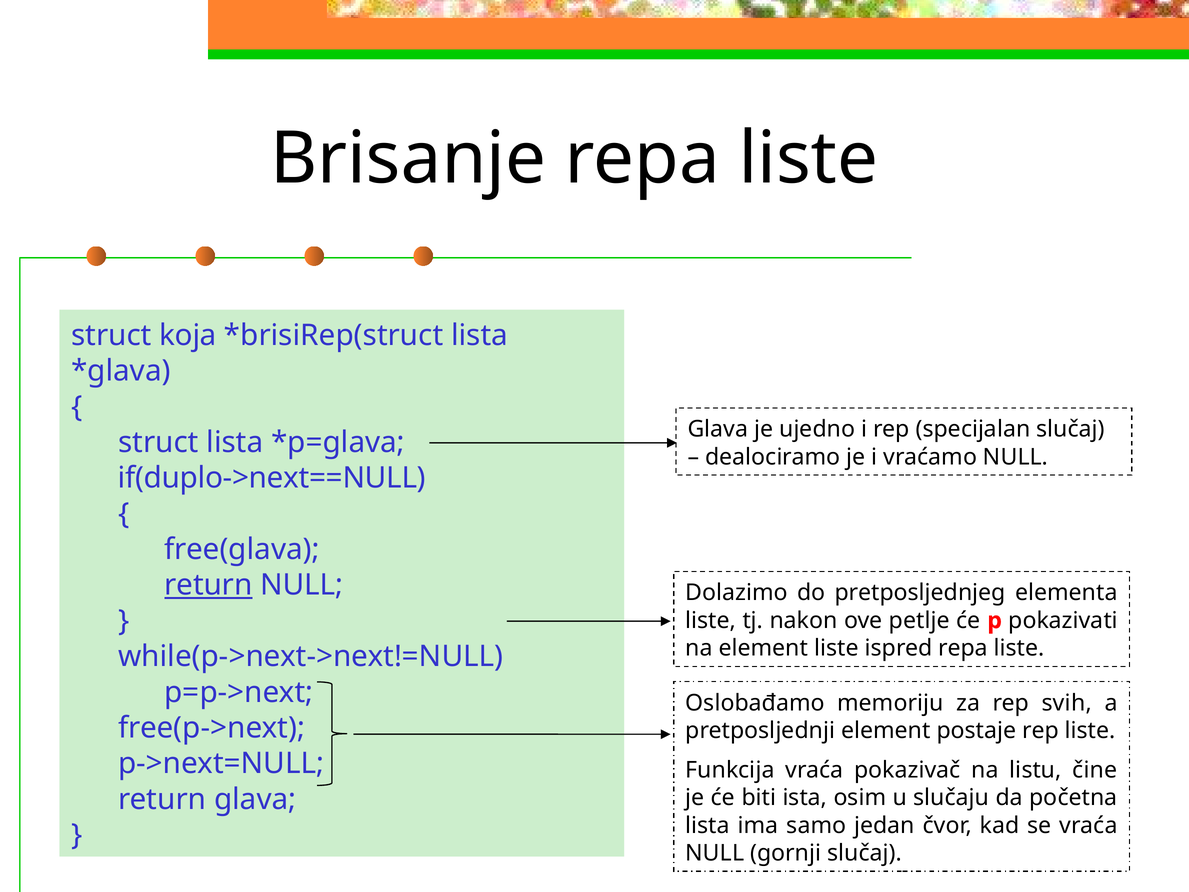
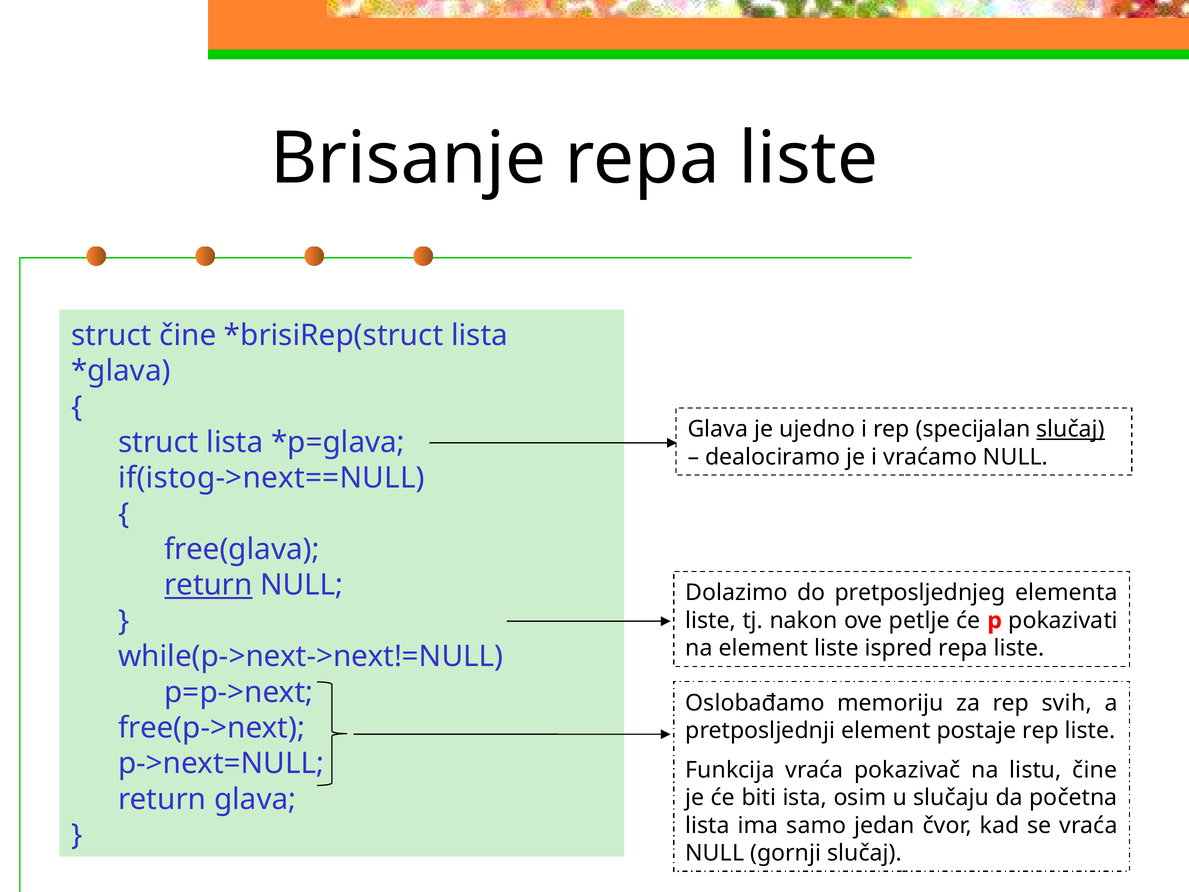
struct koja: koja -> čine (188, 335)
slučaj underline: none -> present (1071, 429)
if(duplo->next==NULL: if(duplo->next==NULL -> if(istog->next==NULL (272, 478)
